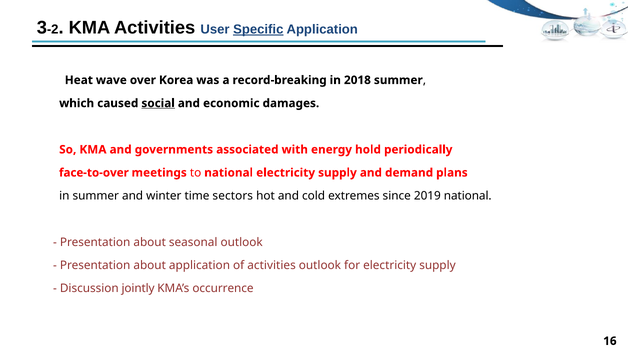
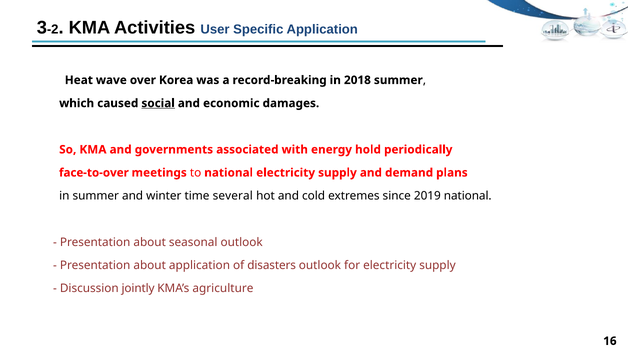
Specific underline: present -> none (258, 29)
sectors: sectors -> several (233, 196)
of activities: activities -> disasters (272, 265)
occurrence: occurrence -> agriculture (223, 289)
